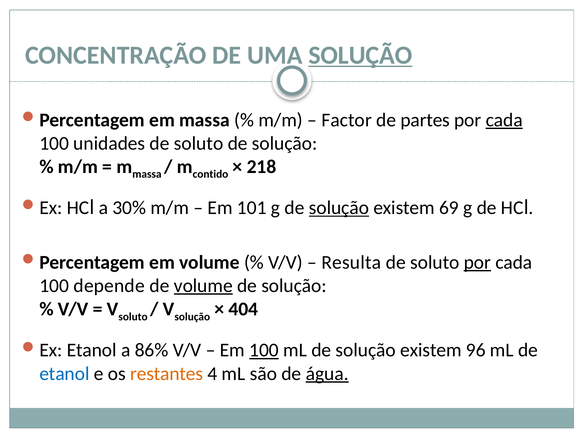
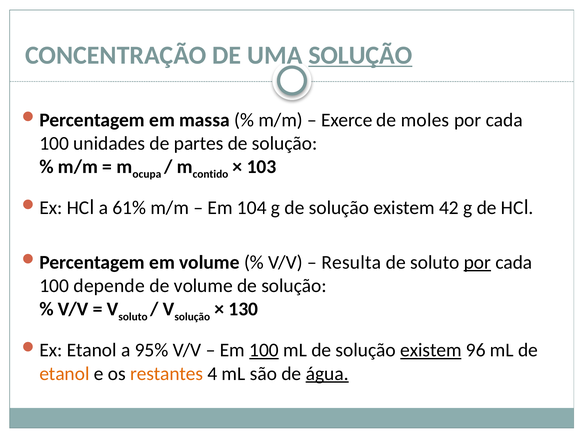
Factor: Factor -> Exerce (347, 120)
partes: partes -> moles (425, 120)
cada underline: present -> none (504, 120)
unidades de soluto: soluto -> partes (199, 143)
massa: massa -> ocupa (147, 174)
218: 218 -> 103 (261, 167)
30%: 30% -> 61% (129, 208)
101: 101 -> 104 (252, 208)
solução underline: present -> none (339, 208)
69: 69 -> 42 (449, 208)
volume underline: present -> none (203, 286)
404: 404 -> 130 (243, 309)
86%: 86% -> 95% (152, 350)
existem underline: none -> present (431, 350)
etanol colour: blue -> orange (64, 374)
